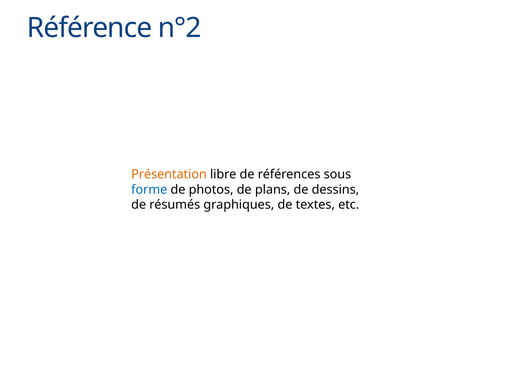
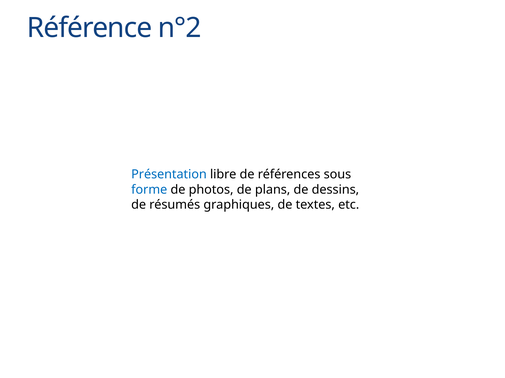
Présentation colour: orange -> blue (169, 175)
